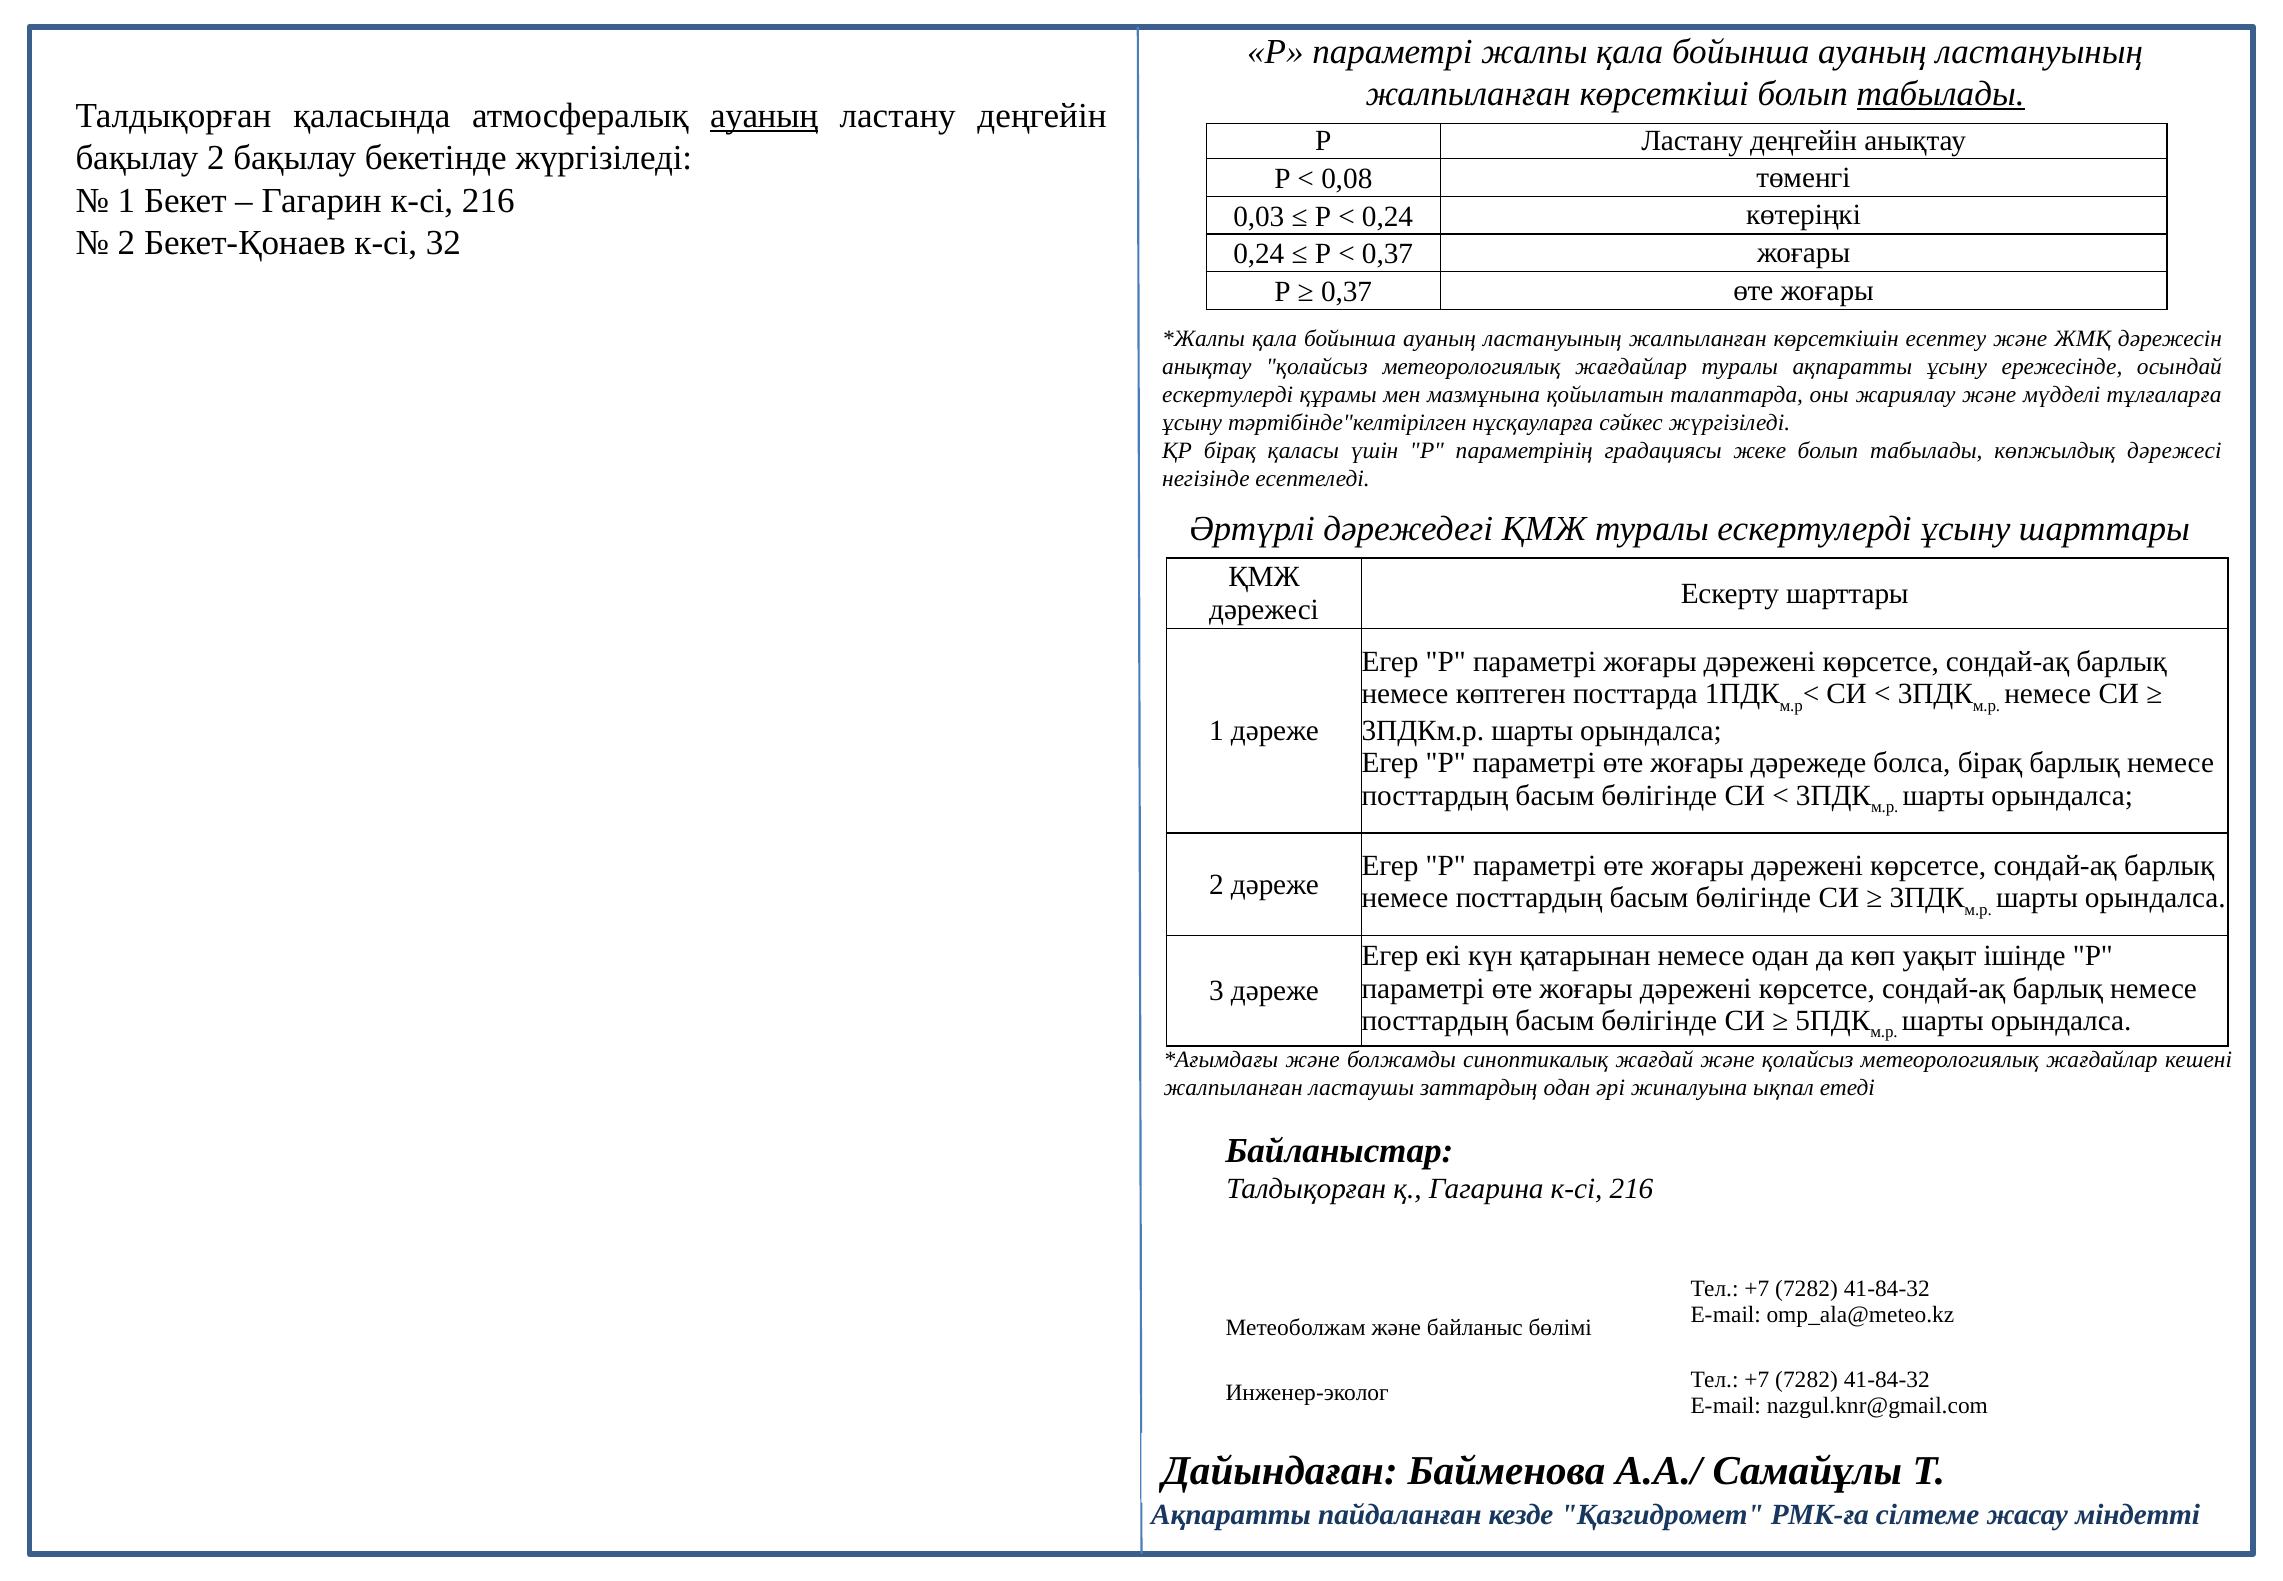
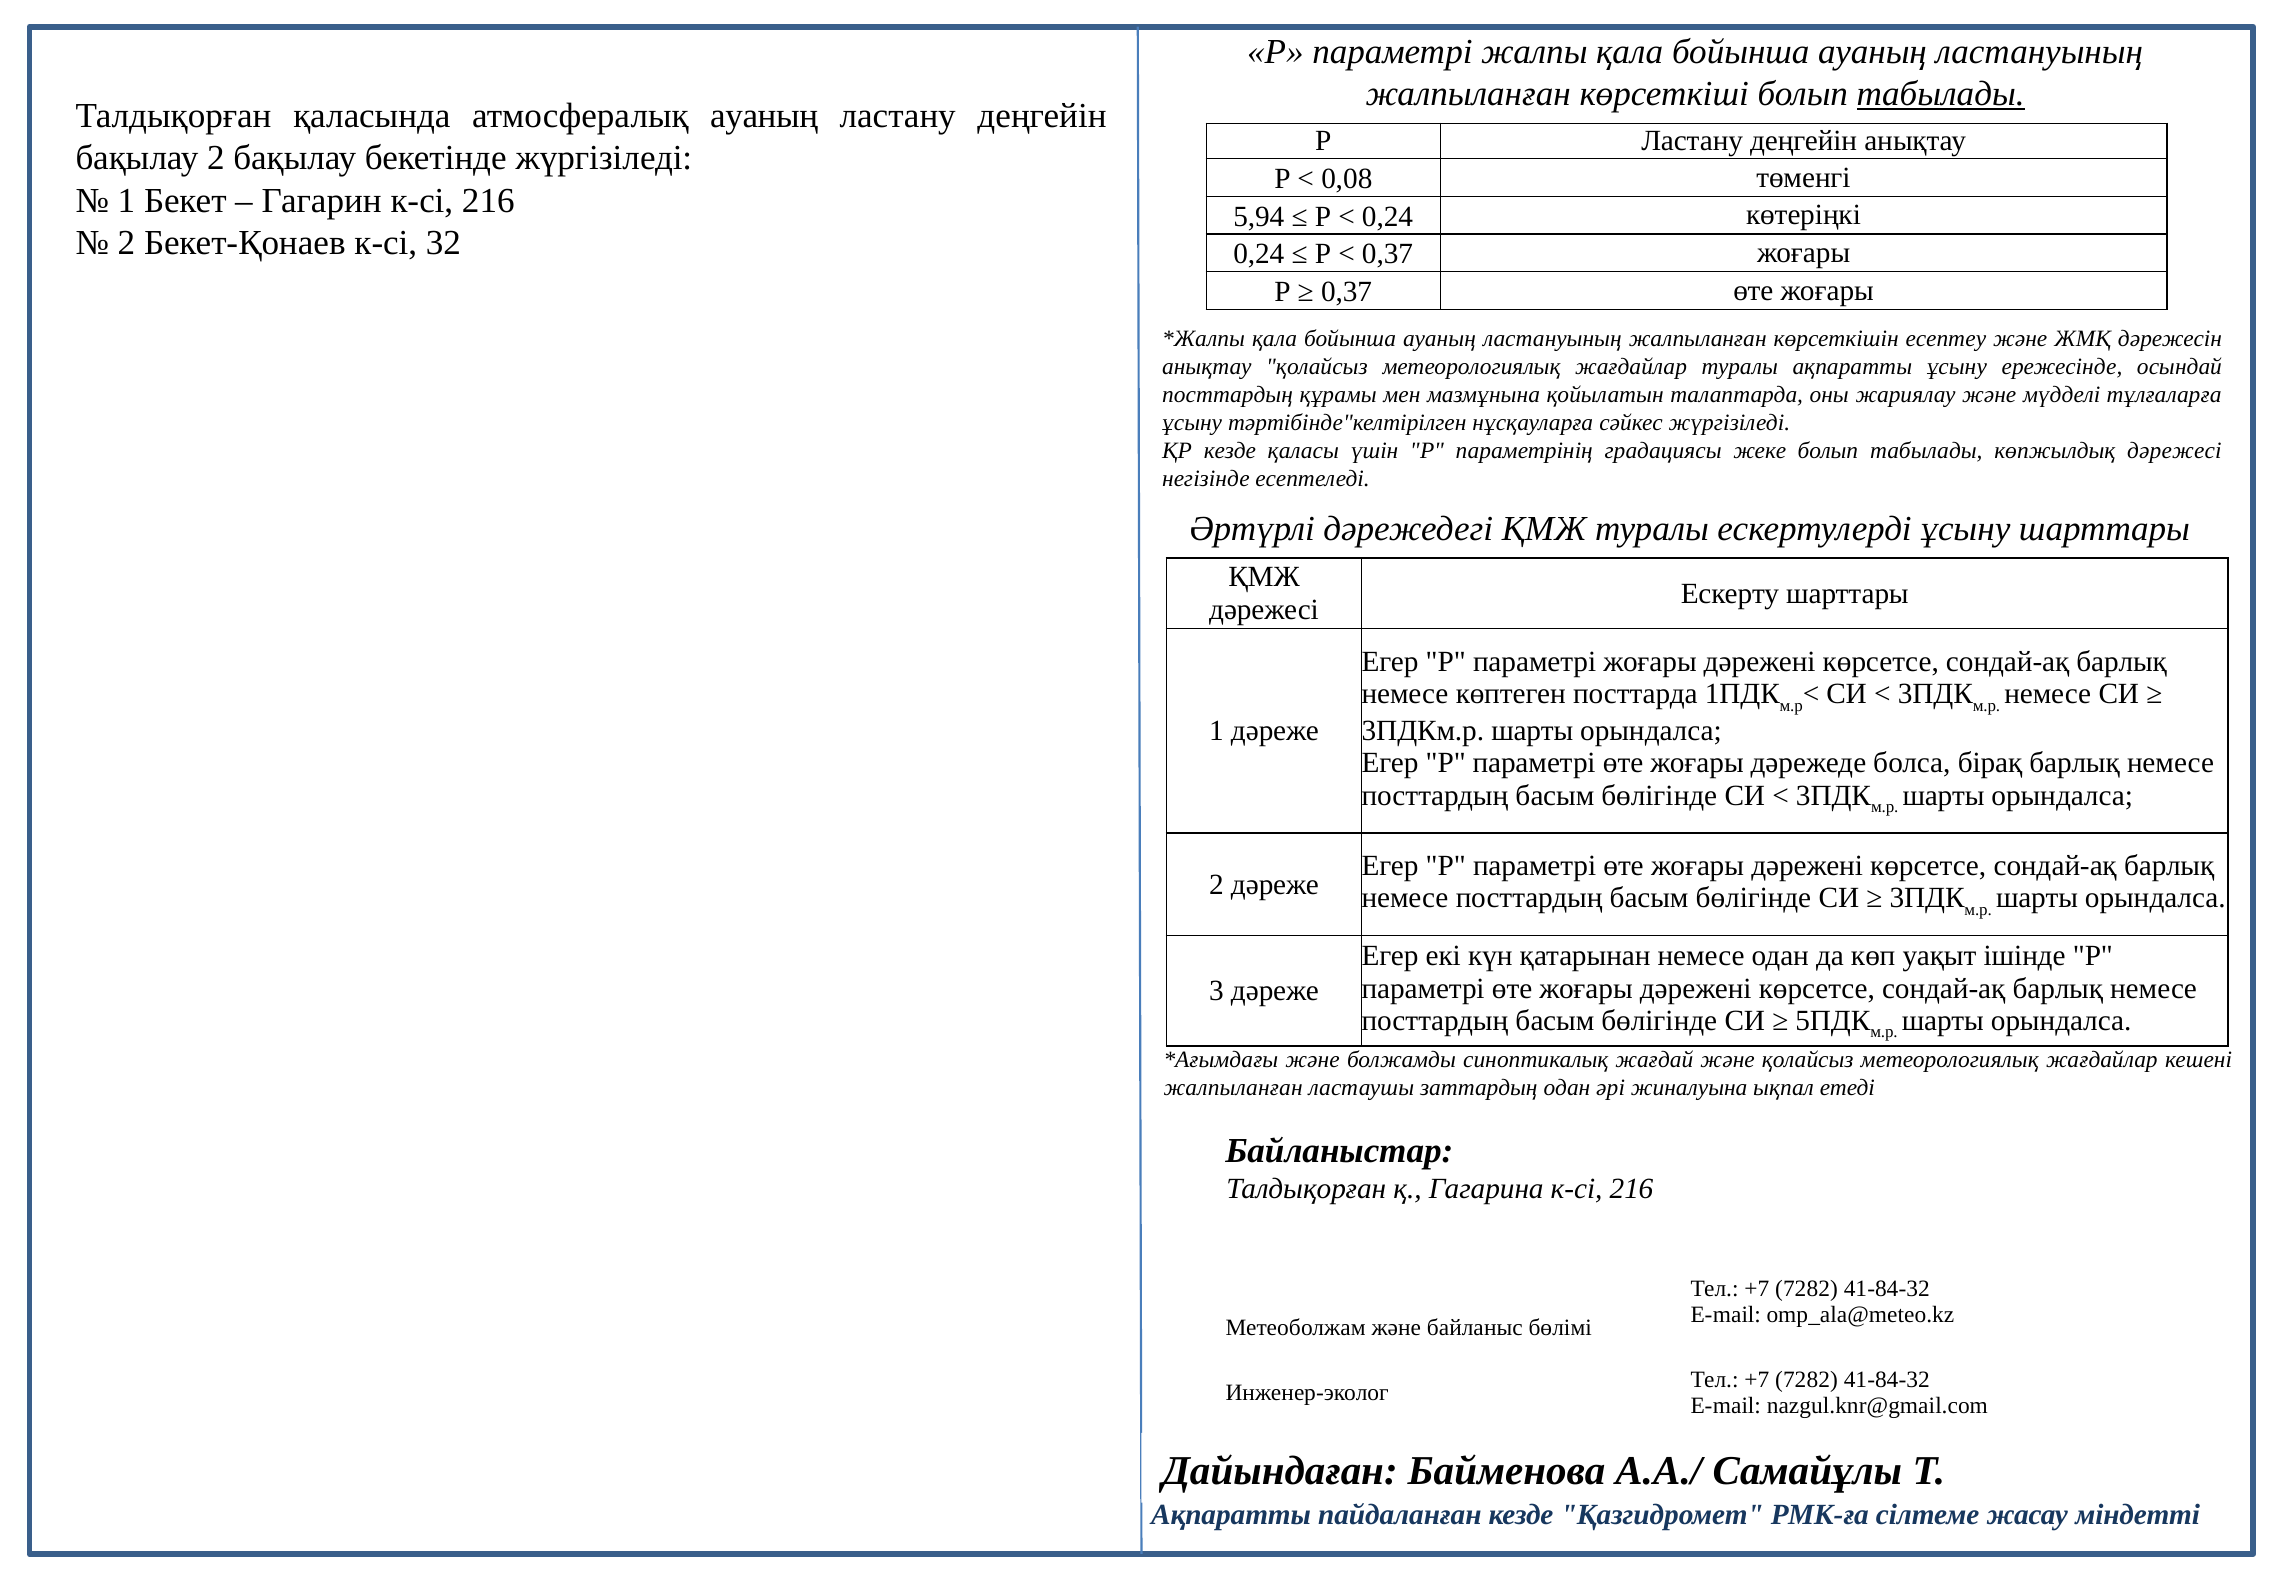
ауаның underline: present -> none (764, 116)
0,03: 0,03 -> 5,94 (1259, 216)
ескертулерді: ескертулерді -> посттардың (1228, 395)
ҚР бірақ: бірақ -> кезде (1230, 451)
